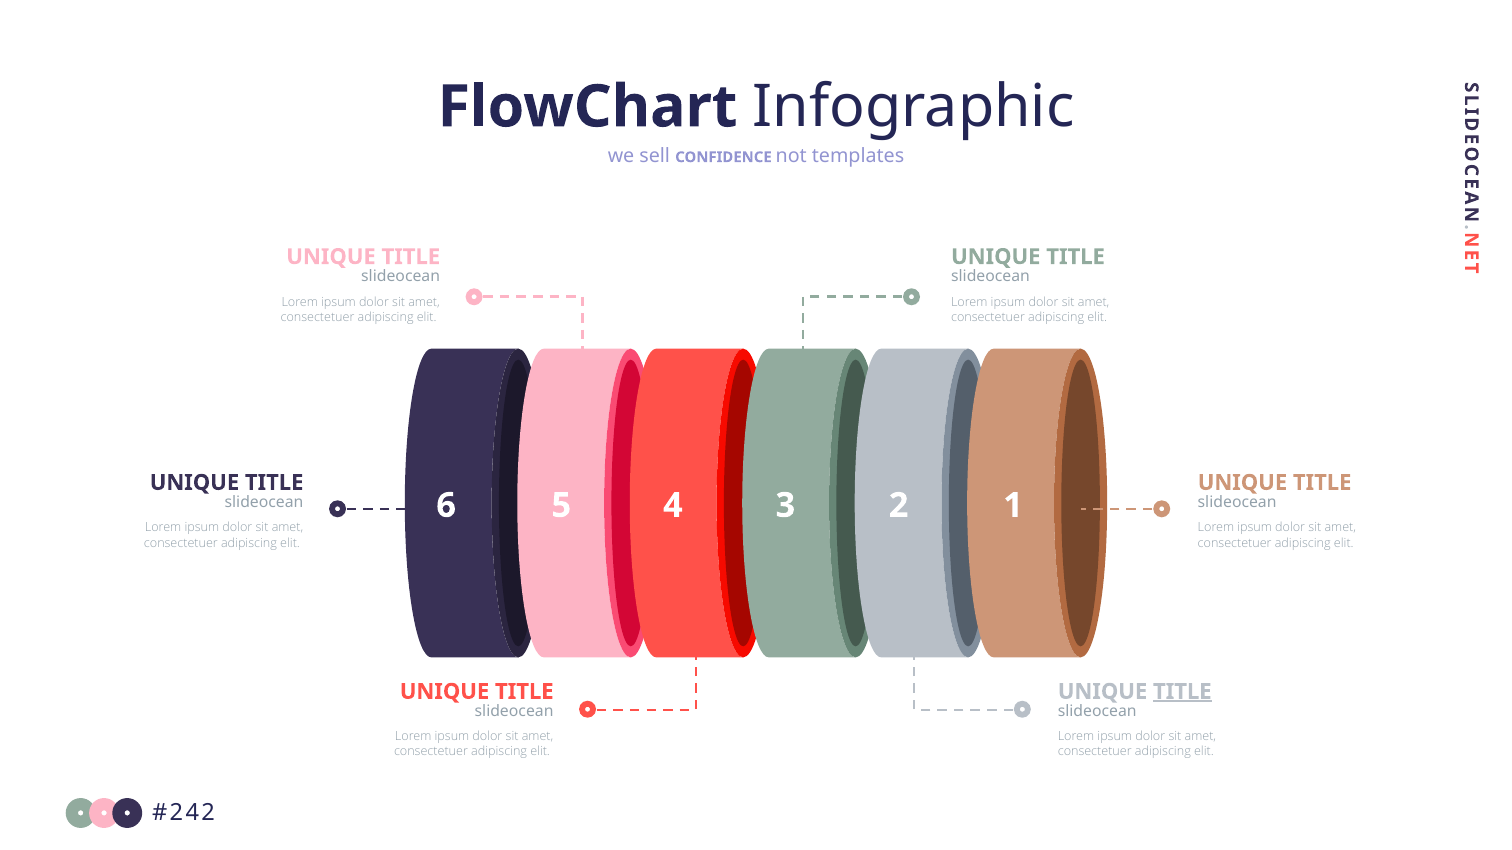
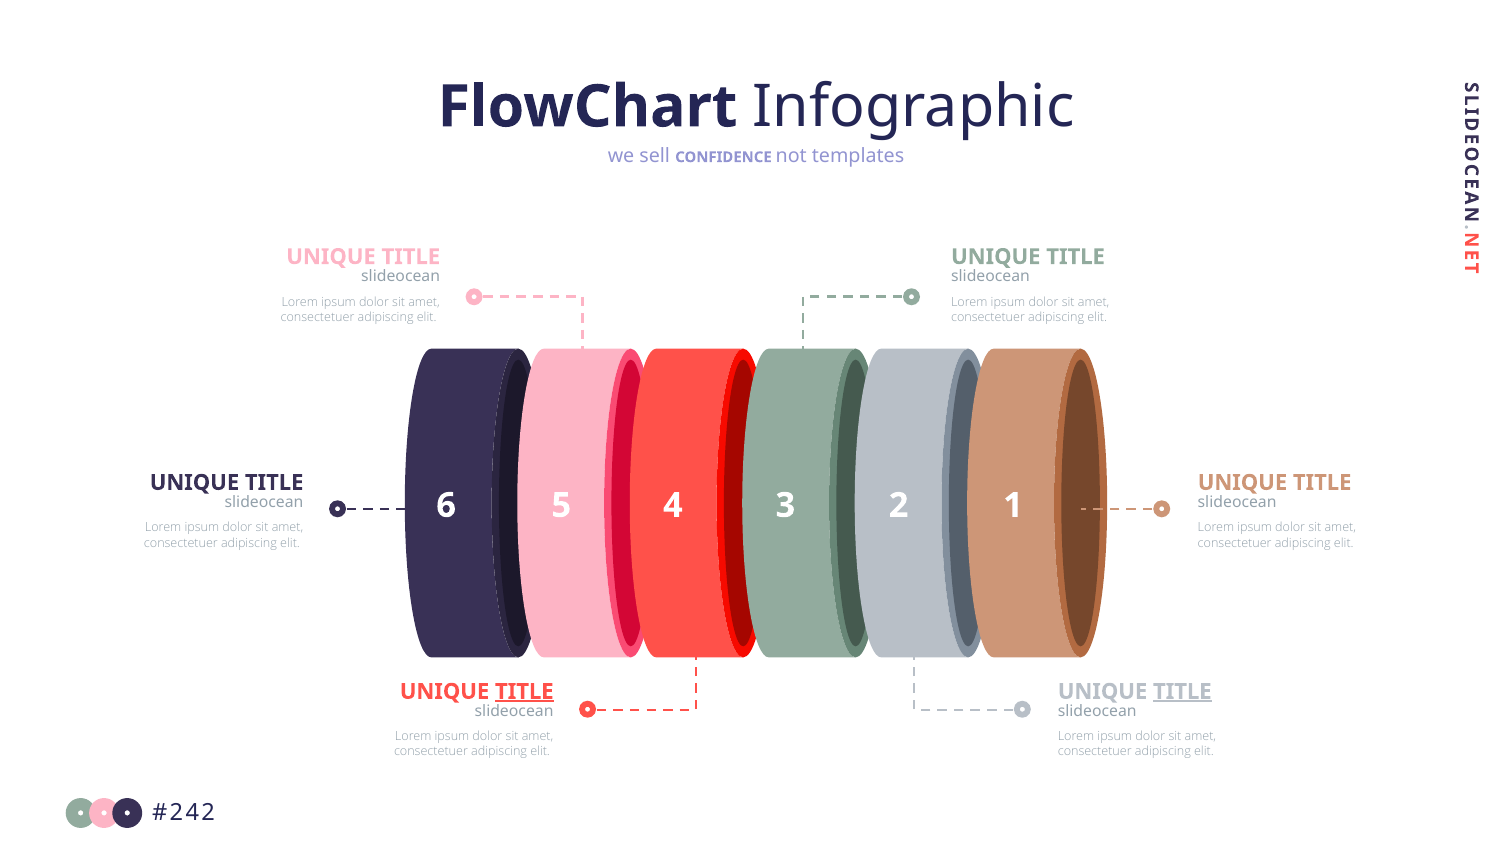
TITLE underline: none -> present (524, 692)
